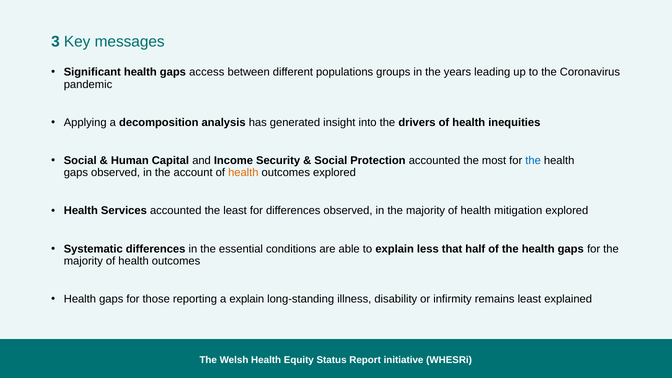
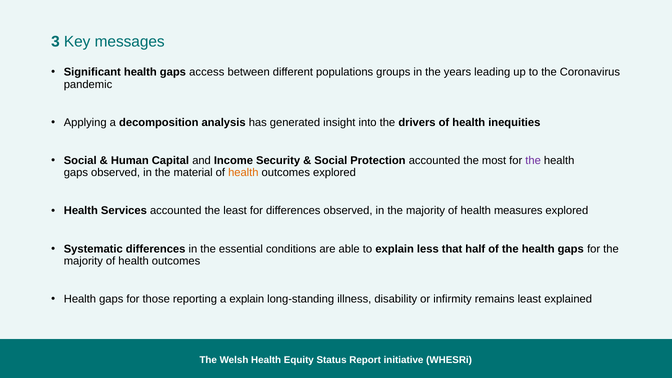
the colour: blue -> purple (533, 161)
account: account -> material (193, 173)
mitigation: mitigation -> measures (518, 211)
